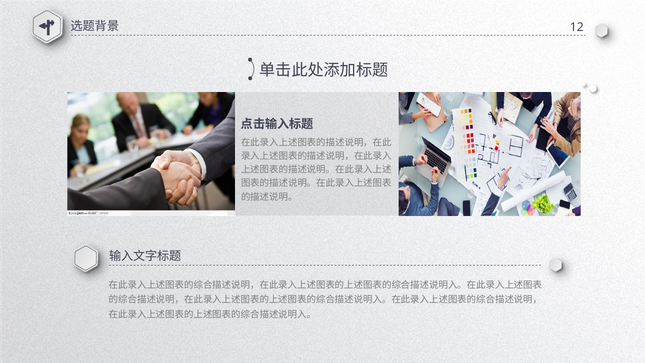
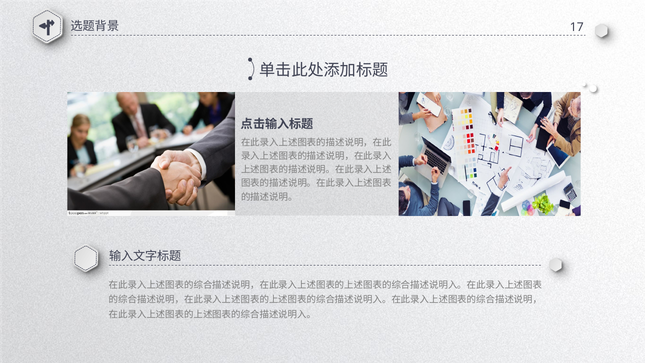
12: 12 -> 17 (577, 27)
